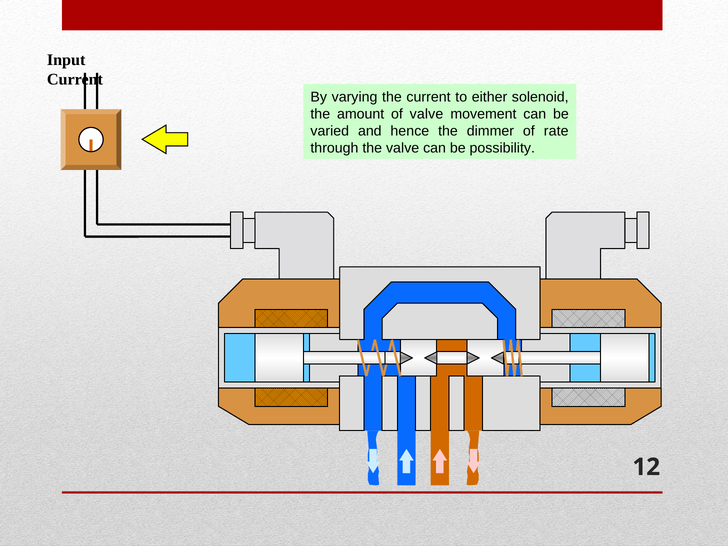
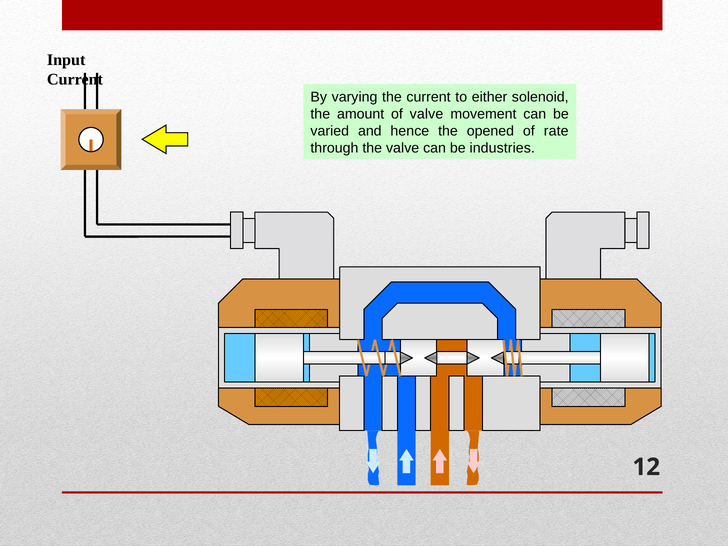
dimmer: dimmer -> opened (490, 131)
possibility: possibility -> industries (502, 148)
